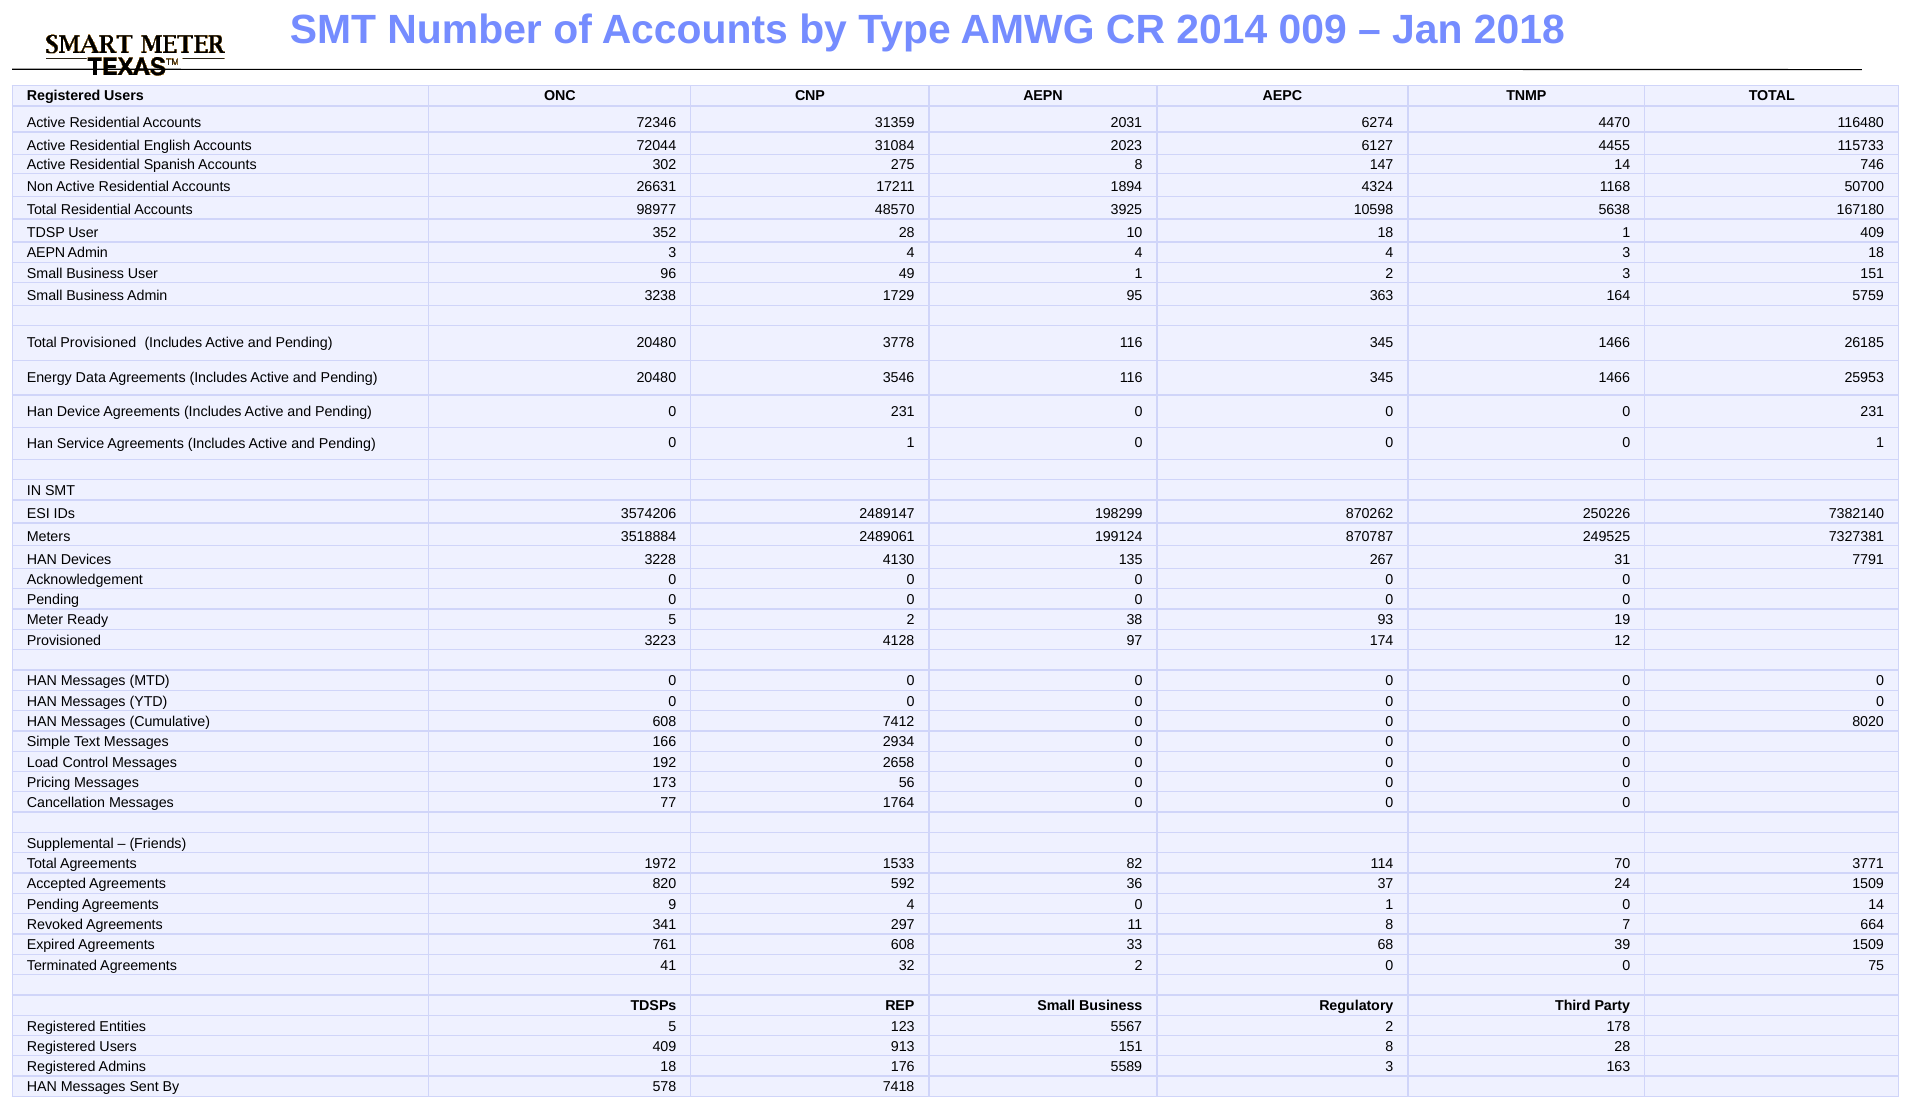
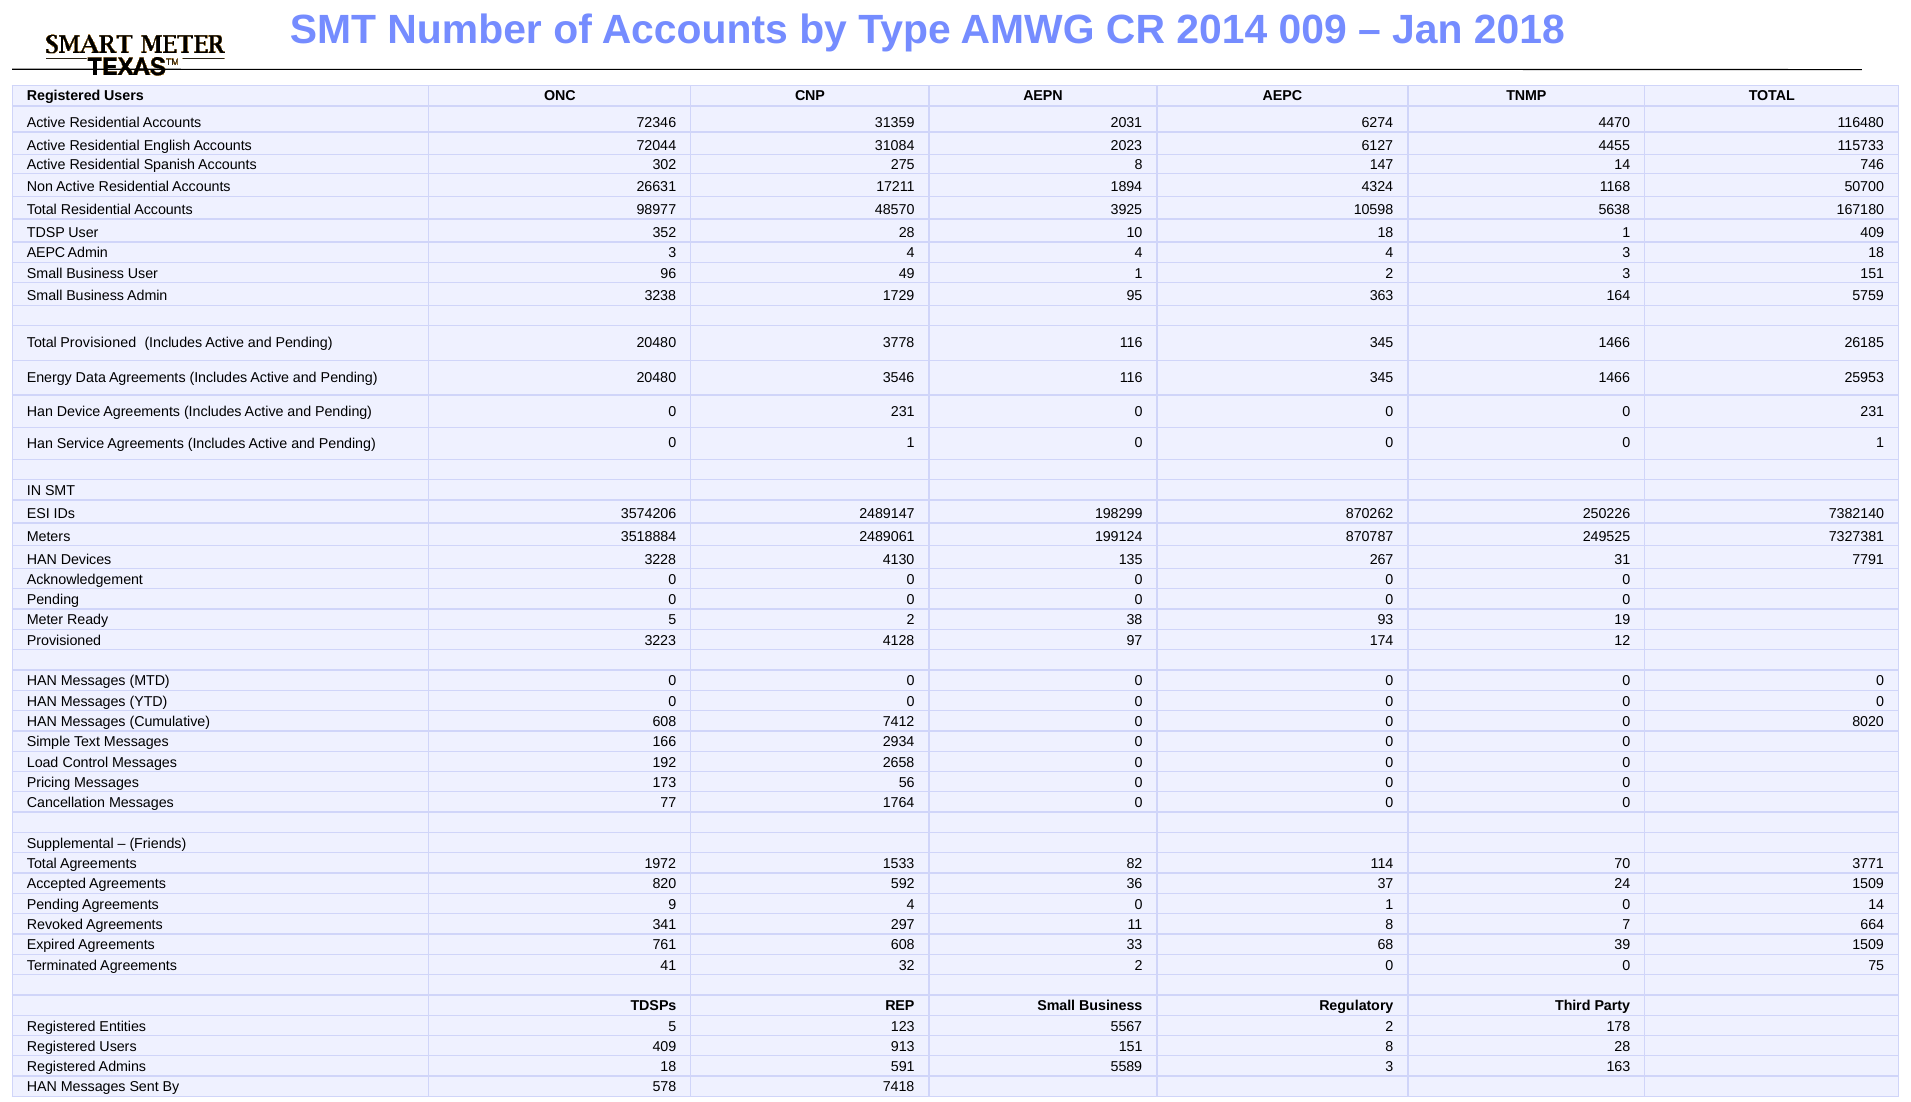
AEPN: AEPN -> AEPC (46, 253)
176: 176 -> 591 (903, 1067)
